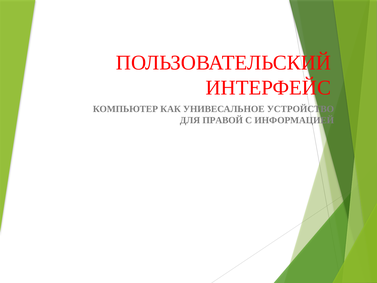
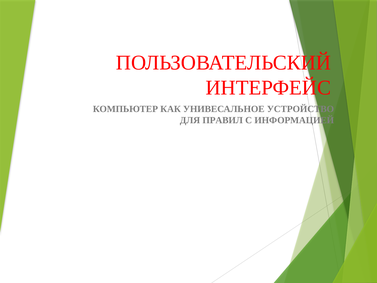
ПРАВОЙ: ПРАВОЙ -> ПРАВИЛ (223, 120)
